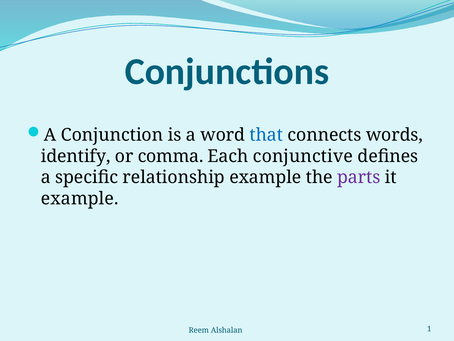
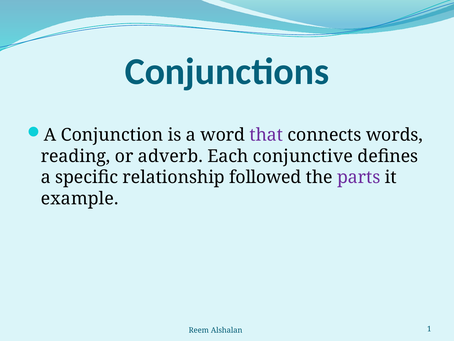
that colour: blue -> purple (266, 135)
identify: identify -> reading (76, 156)
comma: comma -> adverb (170, 156)
relationship example: example -> followed (265, 177)
